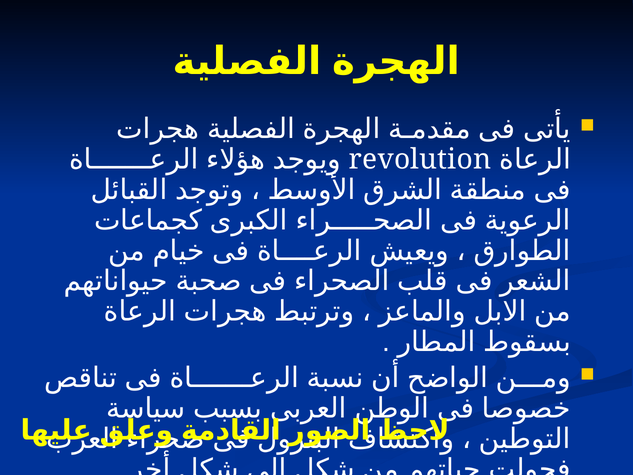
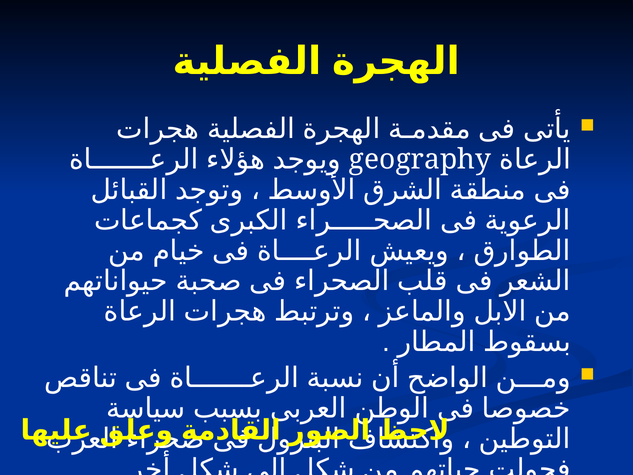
revolution: revolution -> geography (420, 159)
